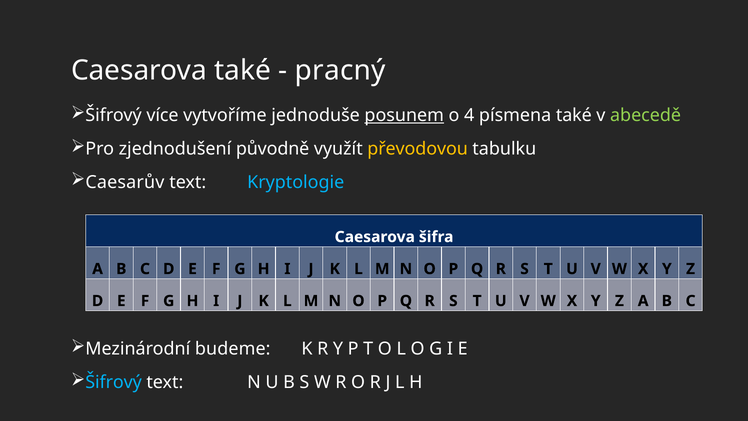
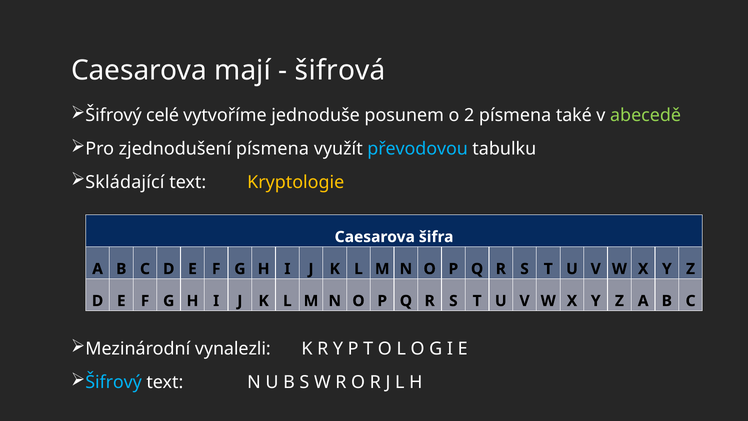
Caesarova také: také -> mají (243, 71)
pracný: pracný -> šifrová (340, 71)
více: více -> celé (163, 115)
posunem underline: present -> none (404, 115)
4: 4 -> 2 (469, 115)
zjednodušení původně: původně -> písmena (272, 149)
převodovou colour: yellow -> light blue (418, 149)
Caesarův: Caesarův -> Skládající (125, 182)
Kryptologie colour: light blue -> yellow (296, 182)
budeme: budeme -> vynalezli (233, 349)
